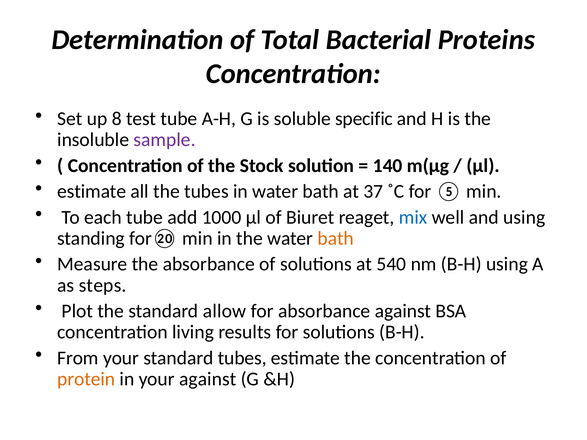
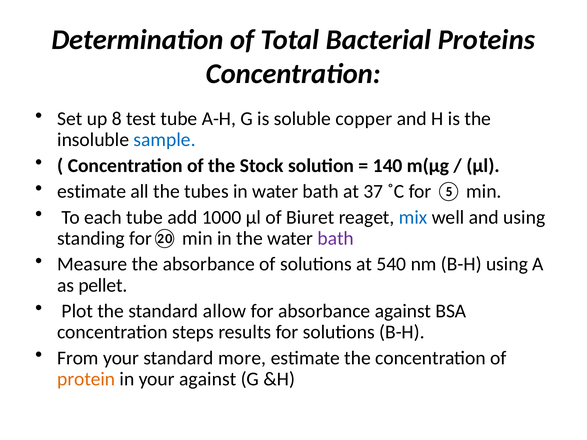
specific: specific -> copper (364, 119)
sample colour: purple -> blue (165, 140)
bath colour: orange -> purple (336, 238)
steps: steps -> pellet (103, 285)
living: living -> steps (193, 332)
standard tubes: tubes -> more (242, 358)
